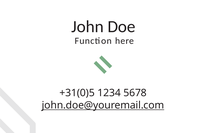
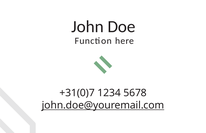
+31(0)5: +31(0)5 -> +31(0)7 (77, 93)
